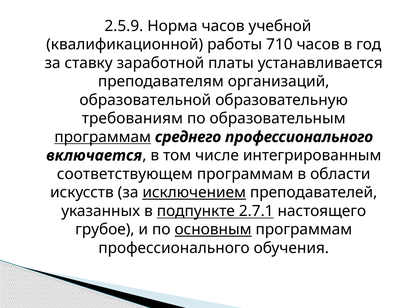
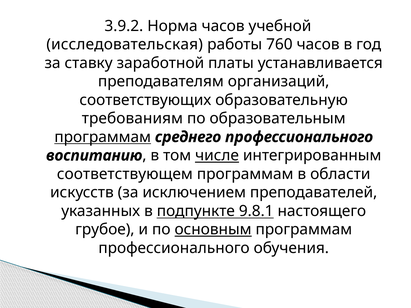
2.5.9: 2.5.9 -> 3.9.2 (124, 26)
квалификационной: квалификационной -> исследовательская (125, 45)
710: 710 -> 760 (279, 45)
образовательной: образовательной -> соответствующих (145, 100)
включается: включается -> воспитанию (94, 156)
числе underline: none -> present (217, 156)
исключением underline: present -> none (194, 193)
2.7.1: 2.7.1 -> 9.8.1 (256, 211)
